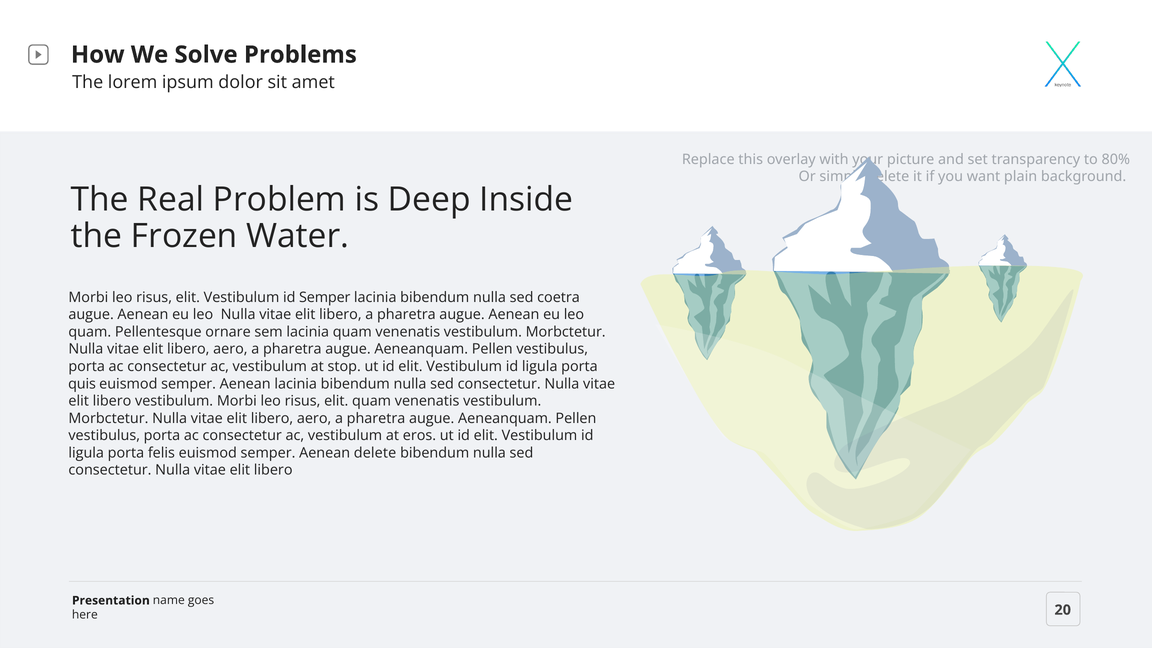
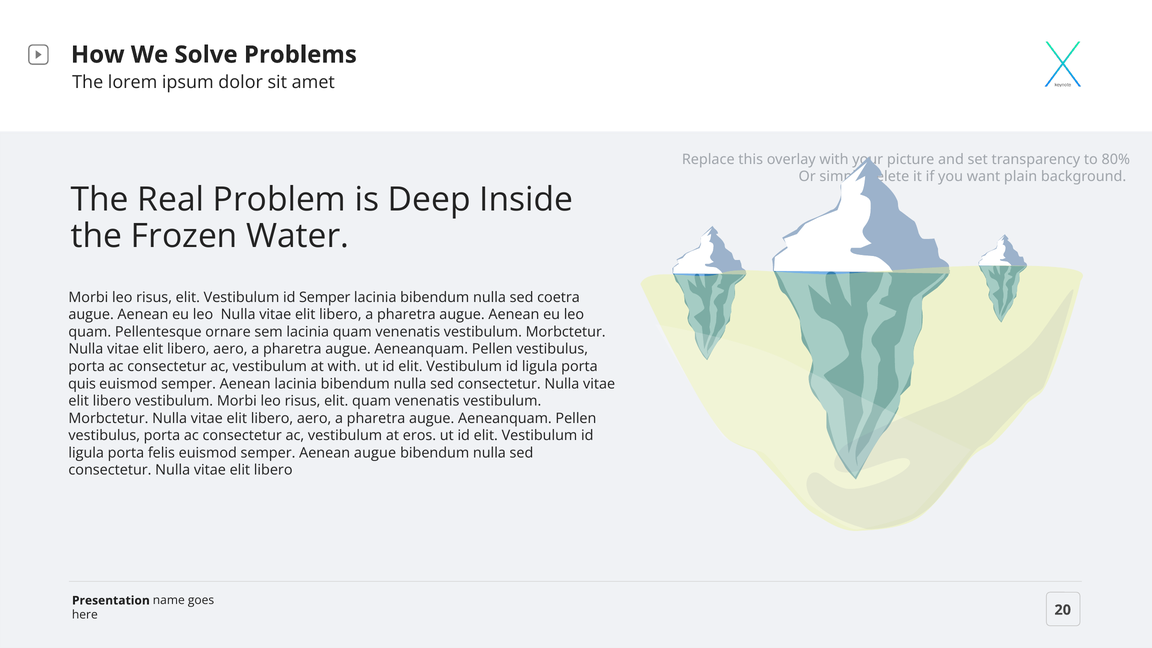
at stop: stop -> with (344, 366)
Aenean delete: delete -> augue (375, 453)
